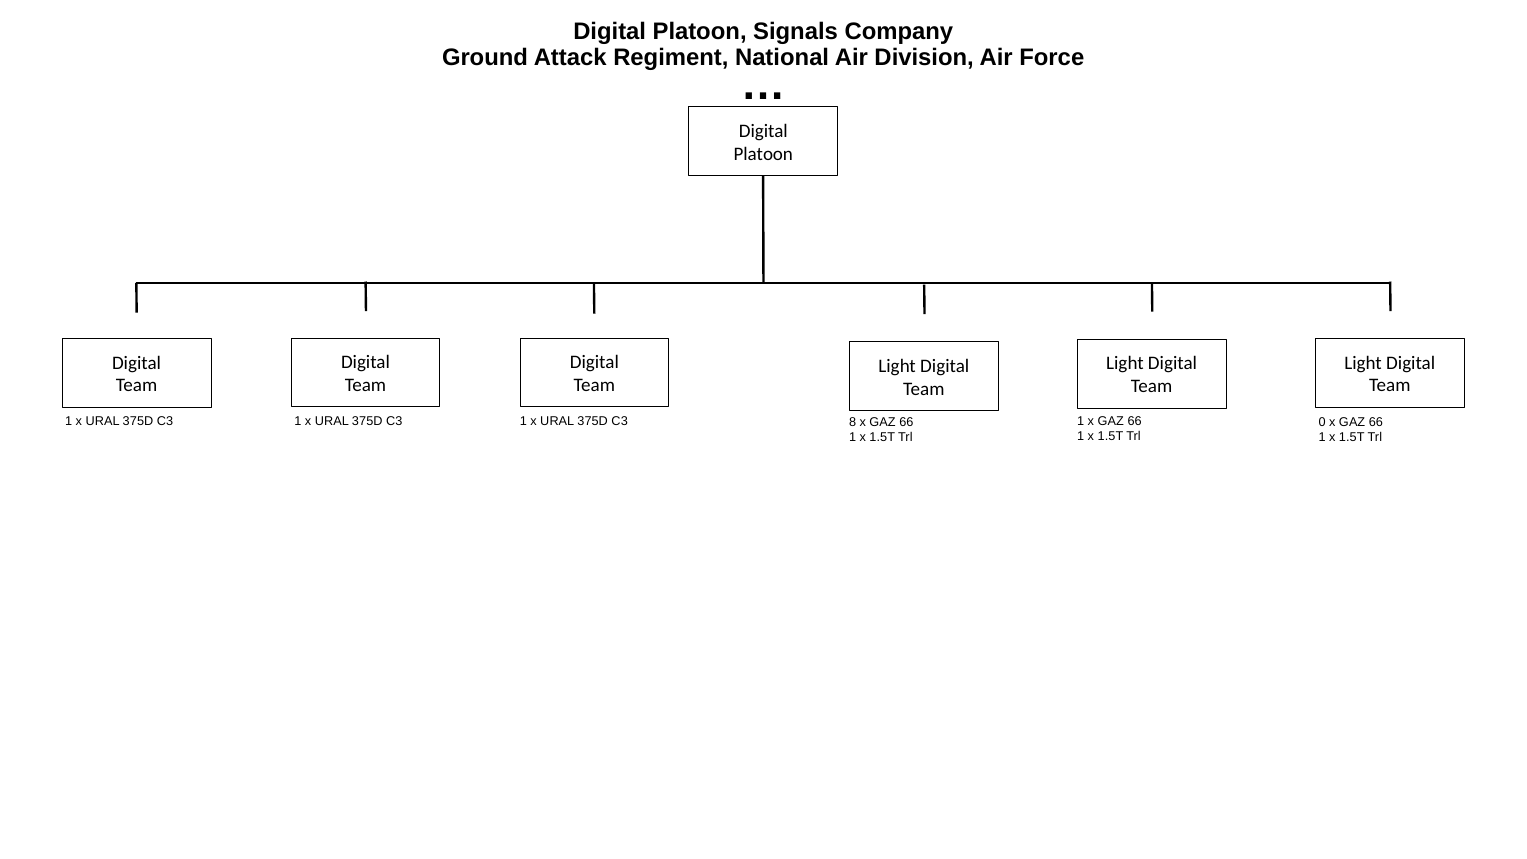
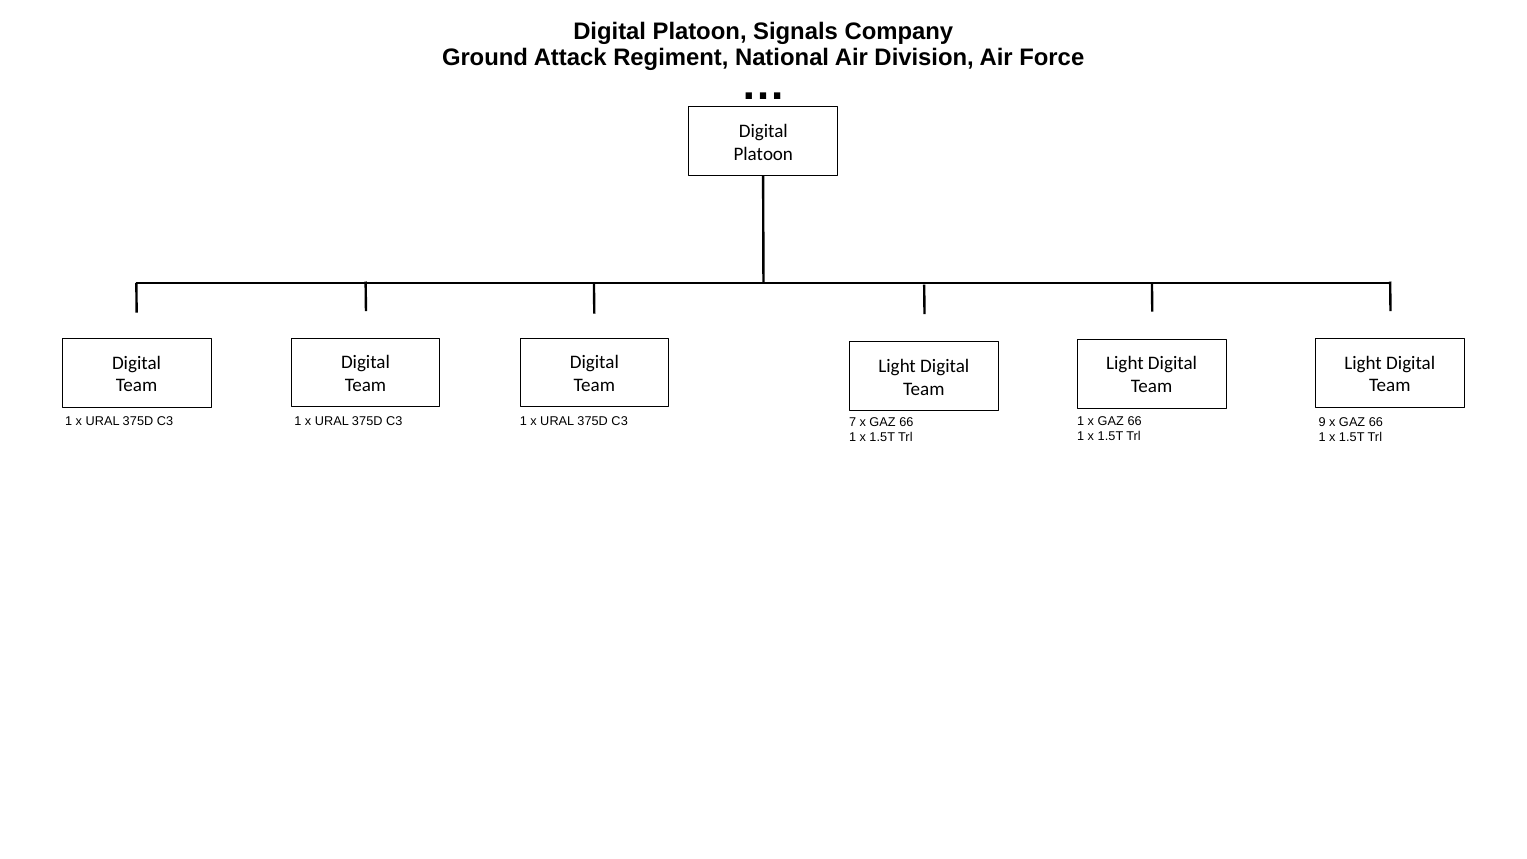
8: 8 -> 7 (853, 422)
0: 0 -> 9 (1322, 422)
